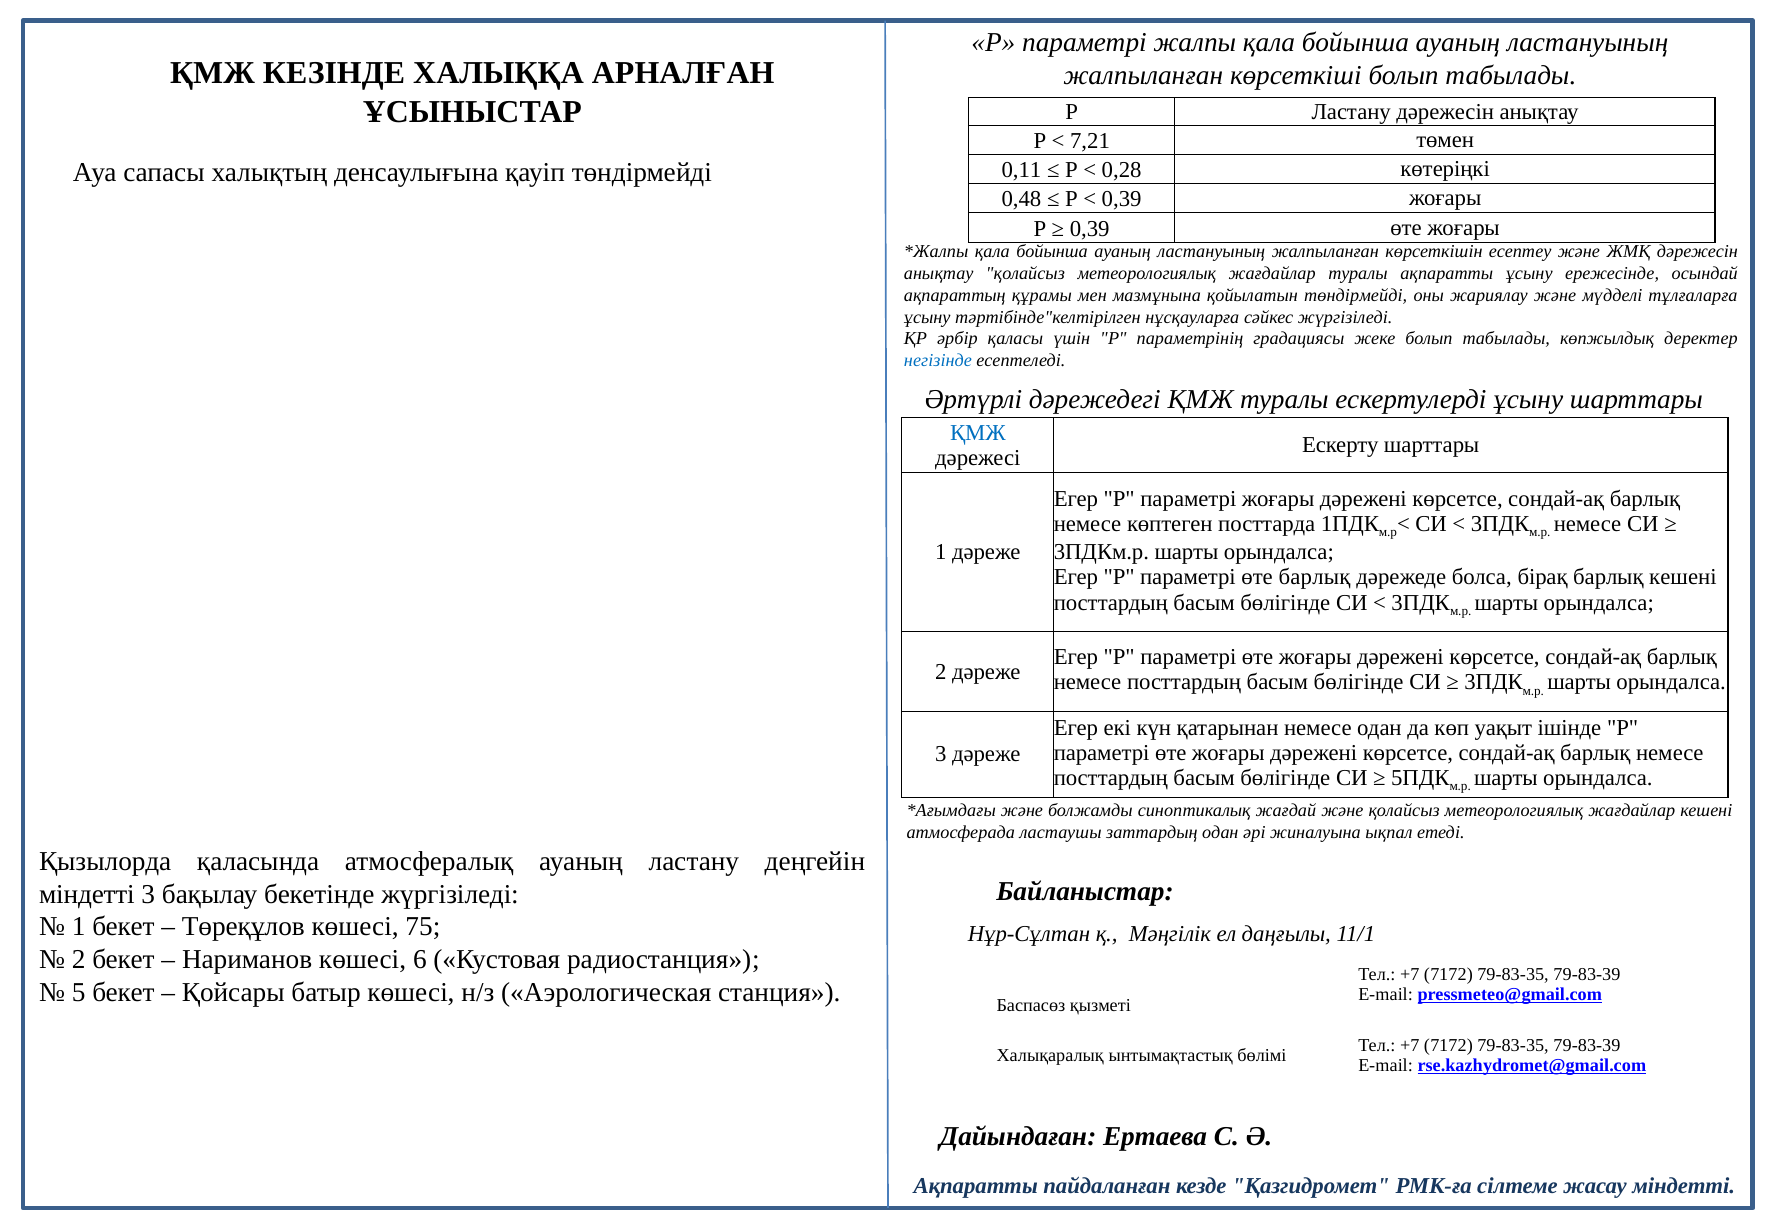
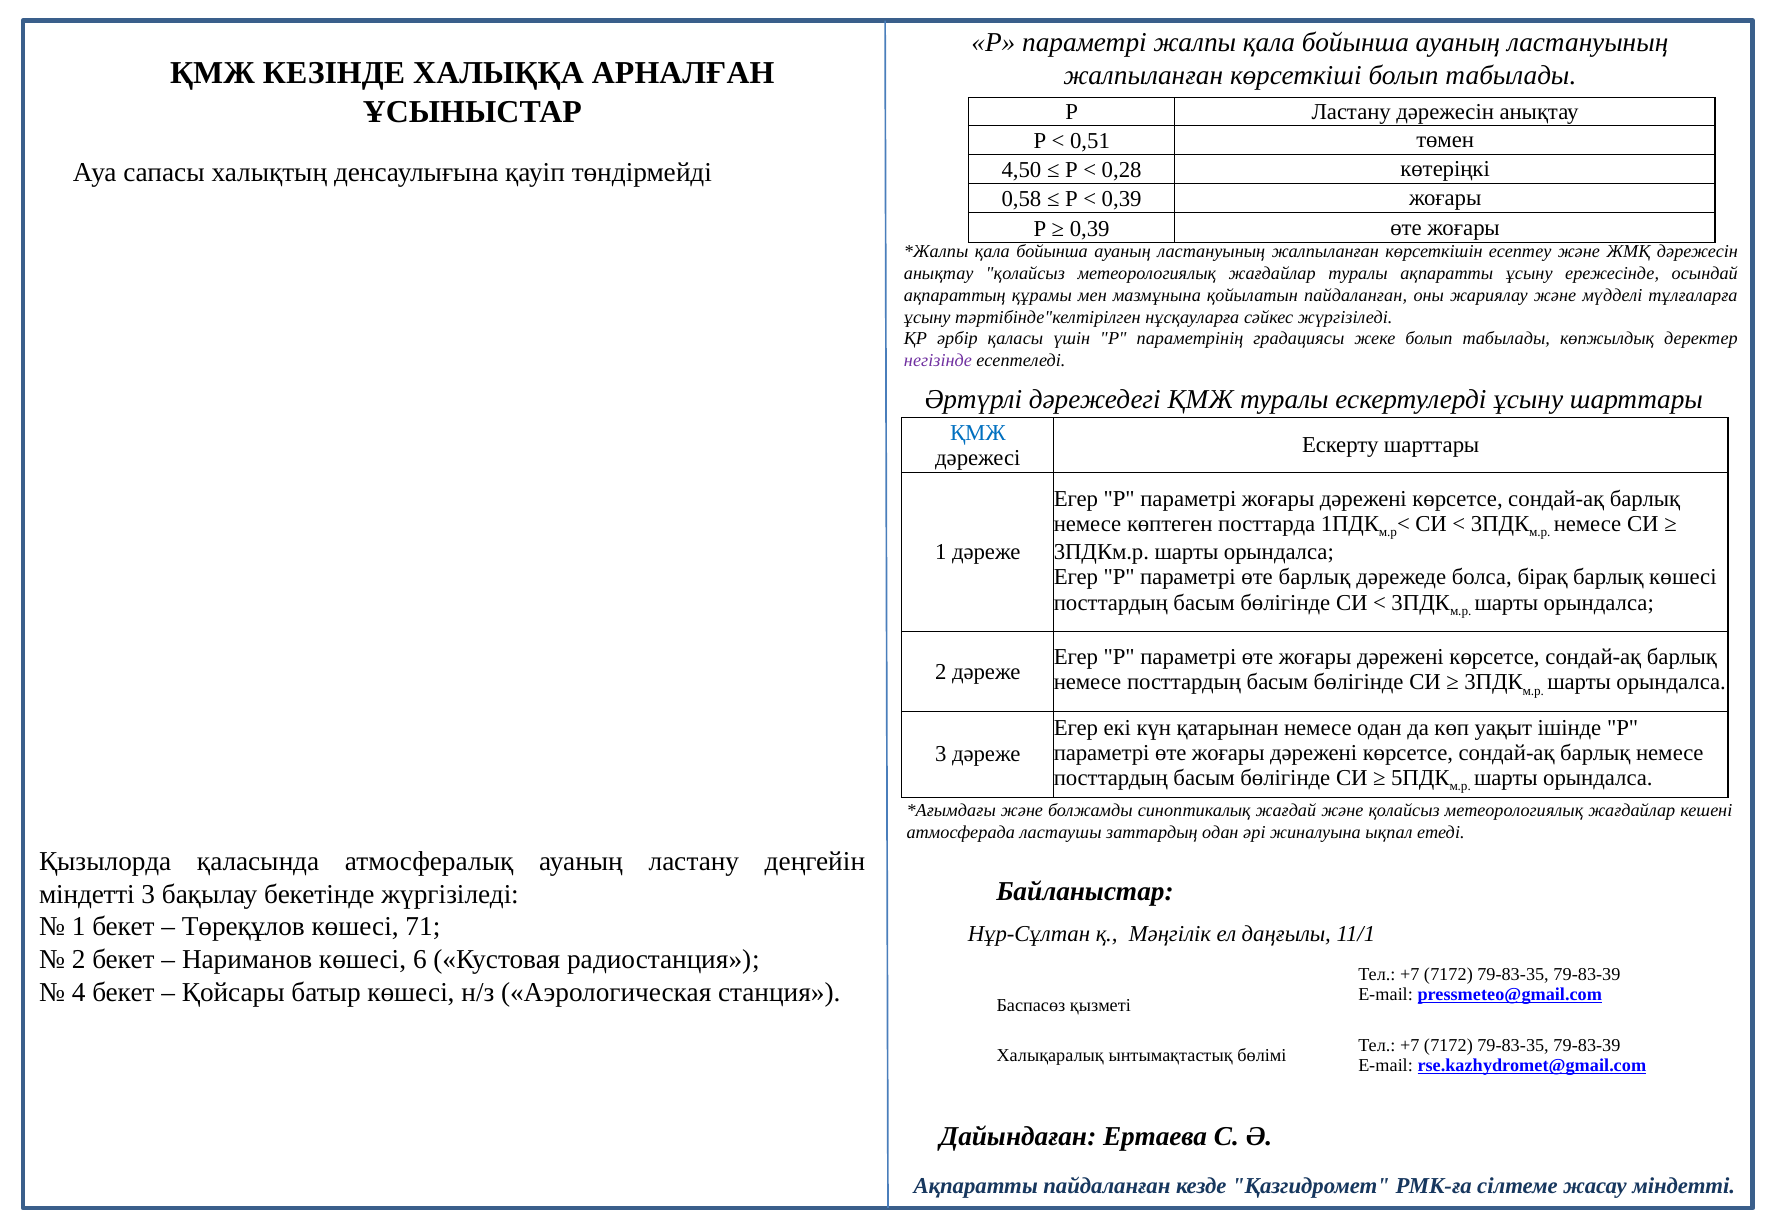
7,21: 7,21 -> 0,51 (1090, 141)
0,11: 0,11 -> 4,50 (1021, 170)
0,48: 0,48 -> 0,58 (1021, 199)
қойылатын төндірмейді: төндірмейді -> пайдаланған (1356, 295)
негізінде colour: blue -> purple (938, 361)
барлық кешені: кешені -> көшесі (1683, 578)
75: 75 -> 71 (423, 927)
5: 5 -> 4 (79, 993)
